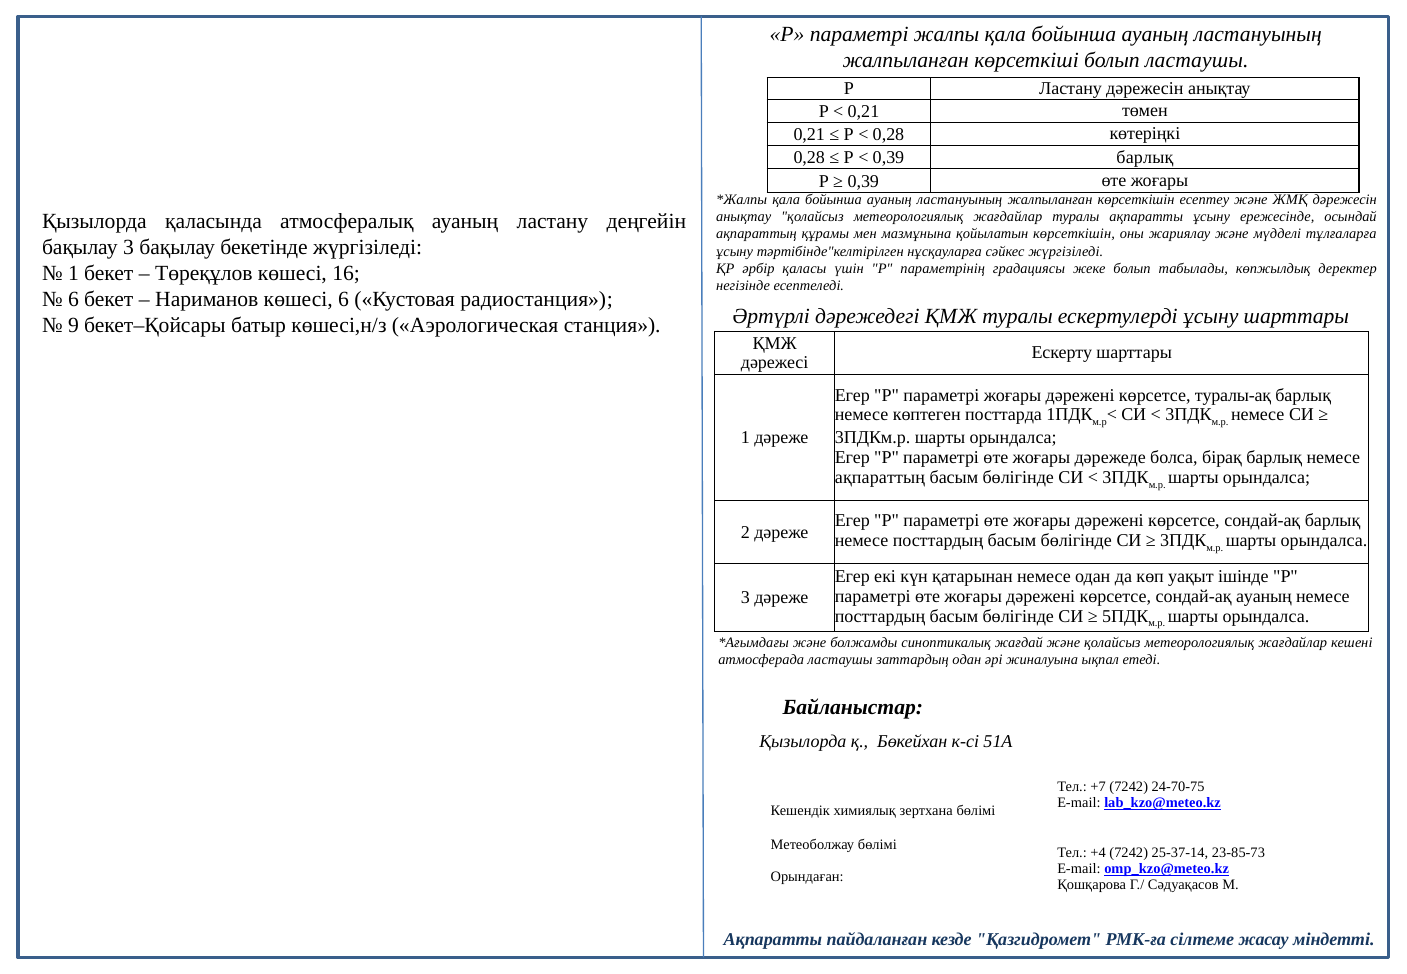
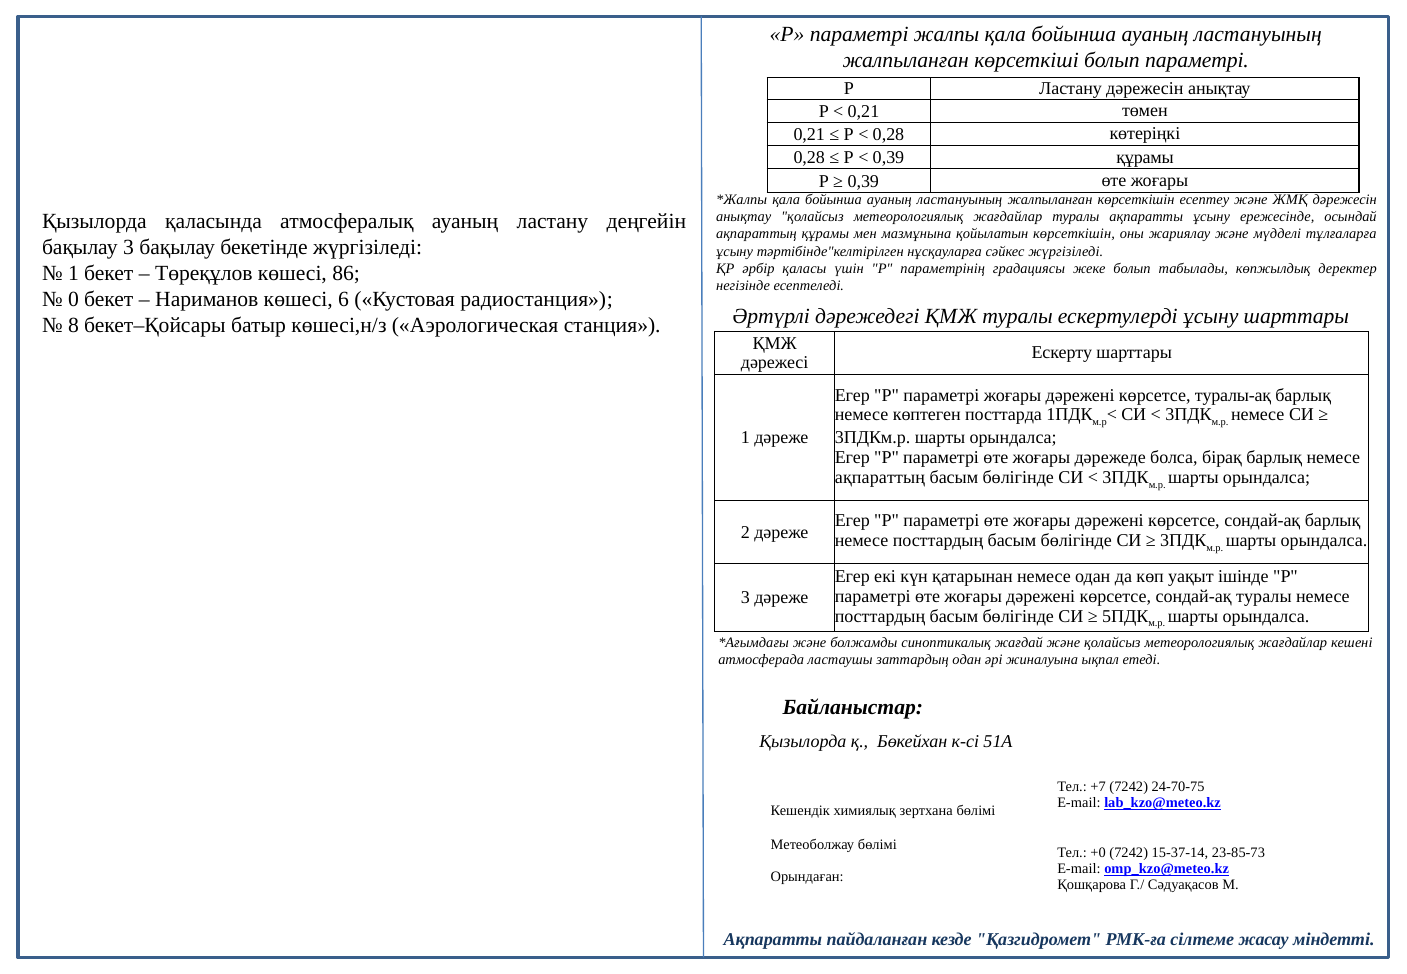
болып ластаушы: ластаушы -> параметрі (1197, 60)
0,39 барлық: барлық -> құрамы (1145, 157)
16: 16 -> 86 (346, 273)
6: 6 -> 0 (73, 299)
9: 9 -> 8 (73, 325)
сондай-ақ ауаның: ауаның -> туралы (1264, 596)
+4: +4 -> +0 (1098, 853)
25-37-14: 25-37-14 -> 15-37-14 (1180, 853)
